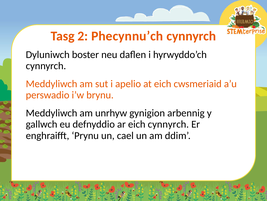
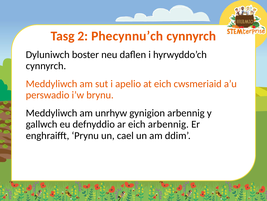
eich cynnyrch: cynnyrch -> arbennig (168, 124)
